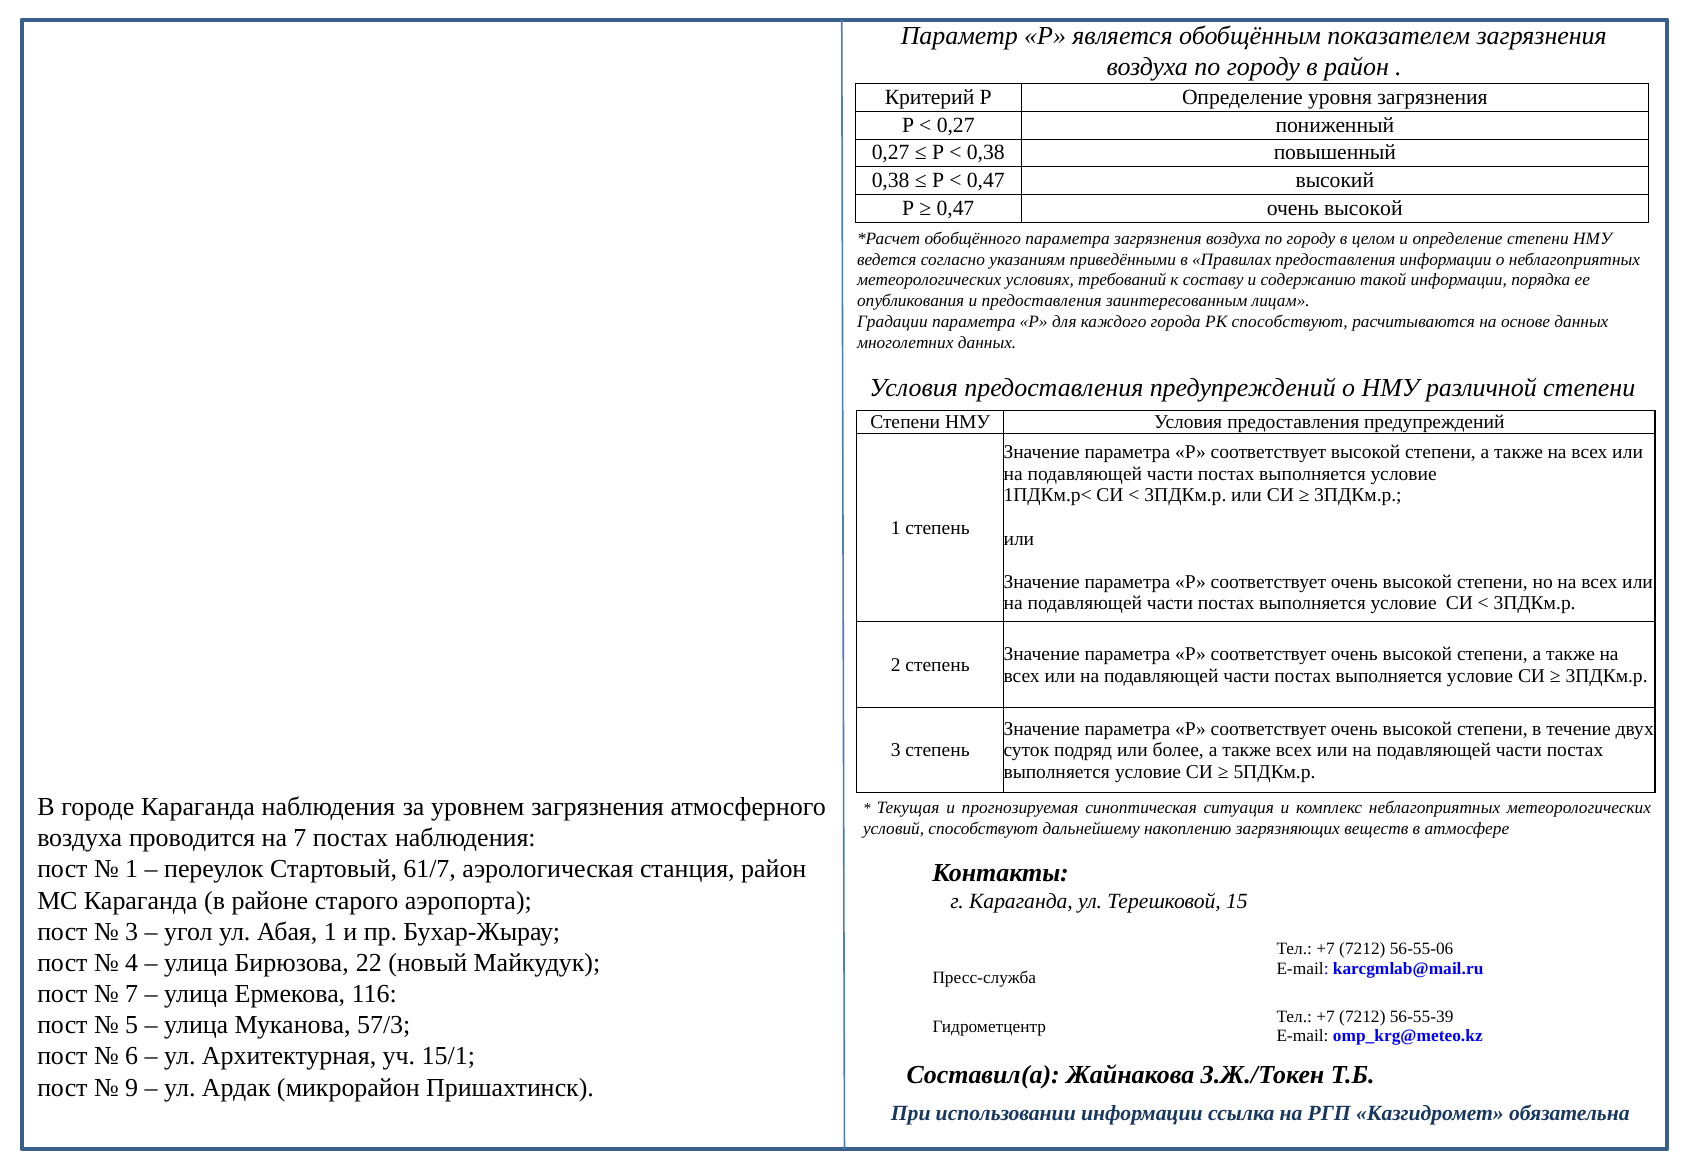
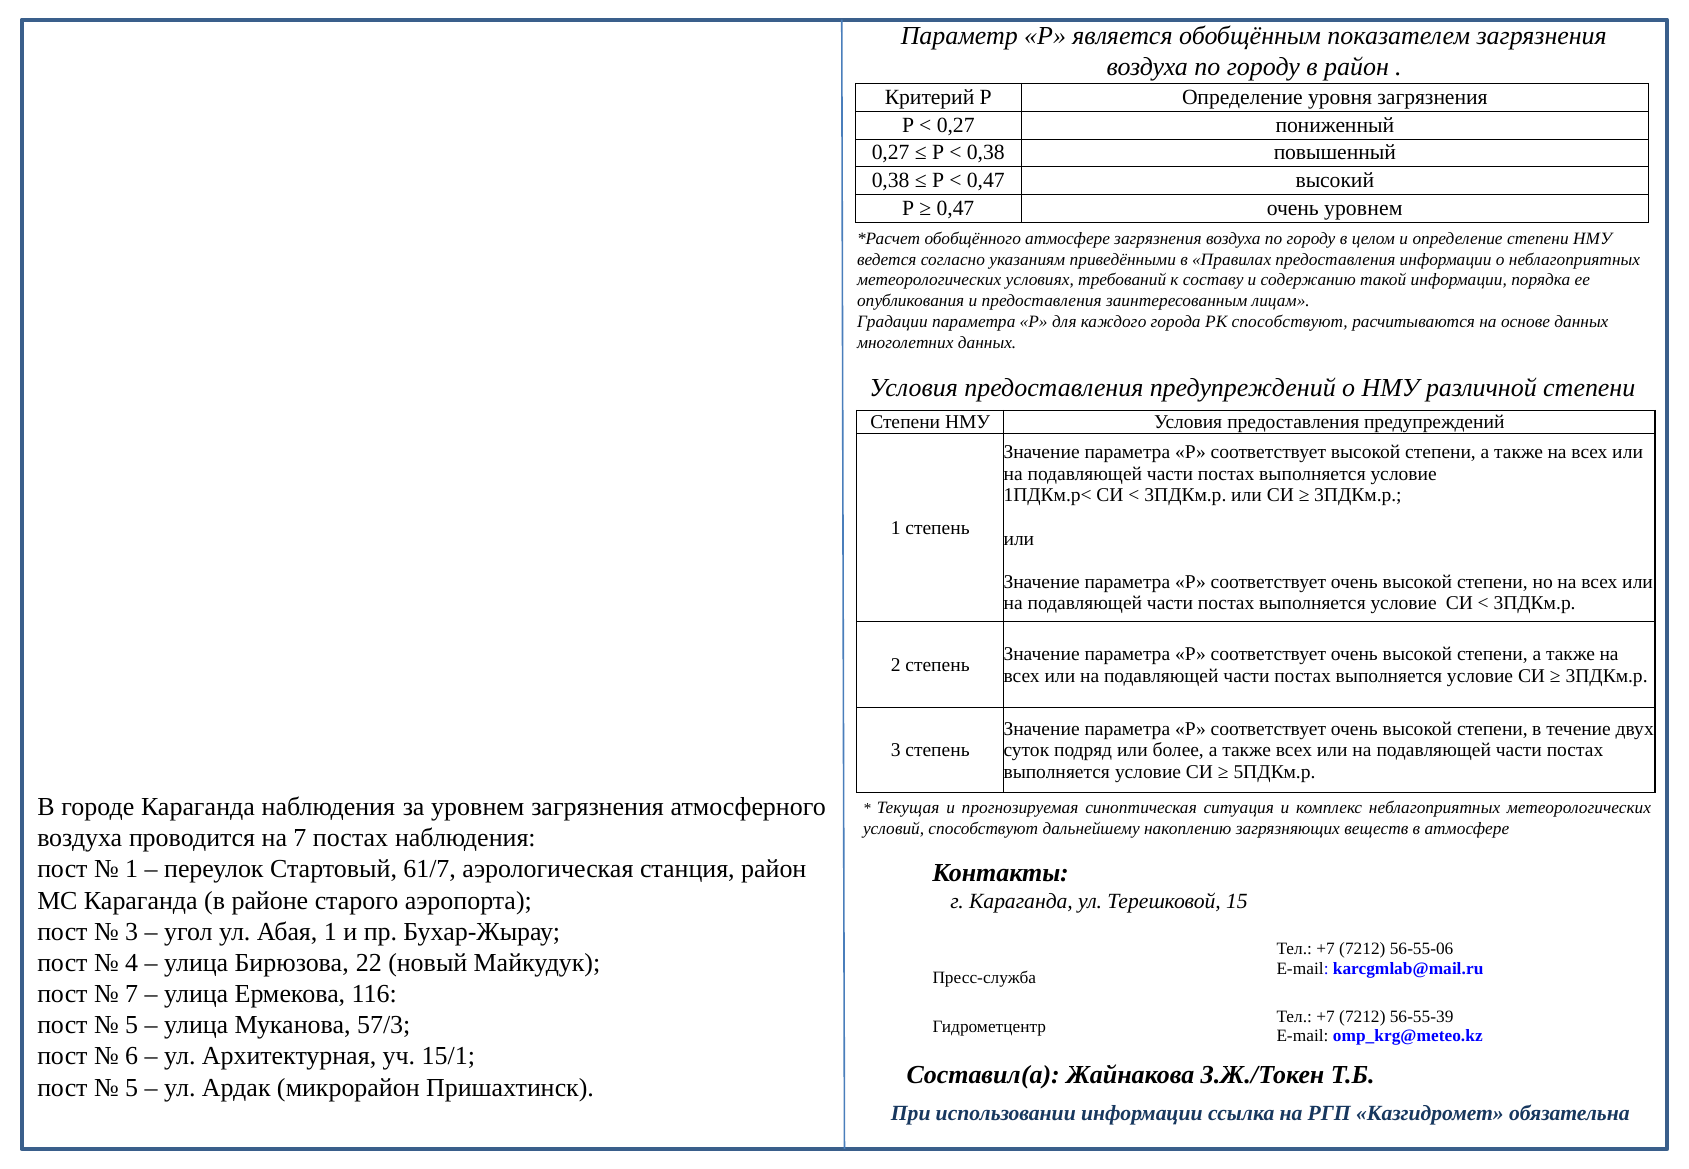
0,47 очень высокой: высокой -> уровнем (1363, 209)
обобщённого параметра: параметра -> атмосфере (1068, 239)
9: 9 -> 5 (132, 1088)
